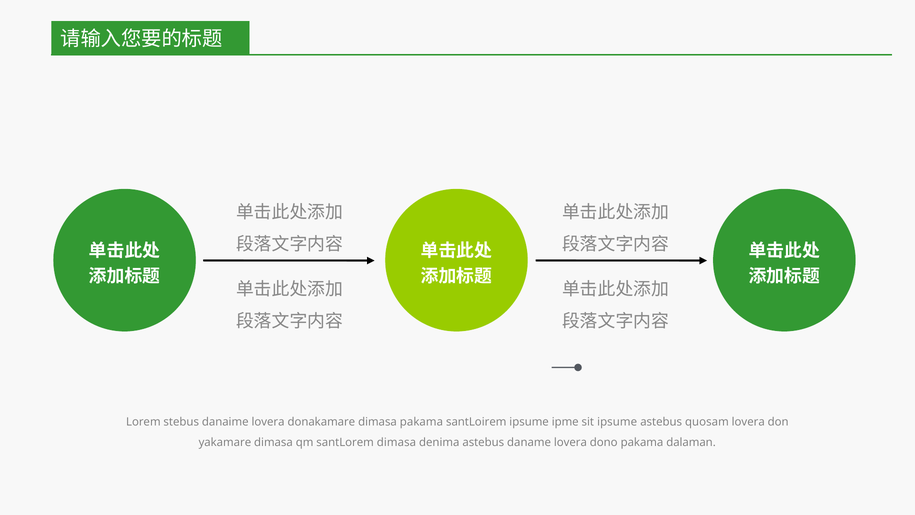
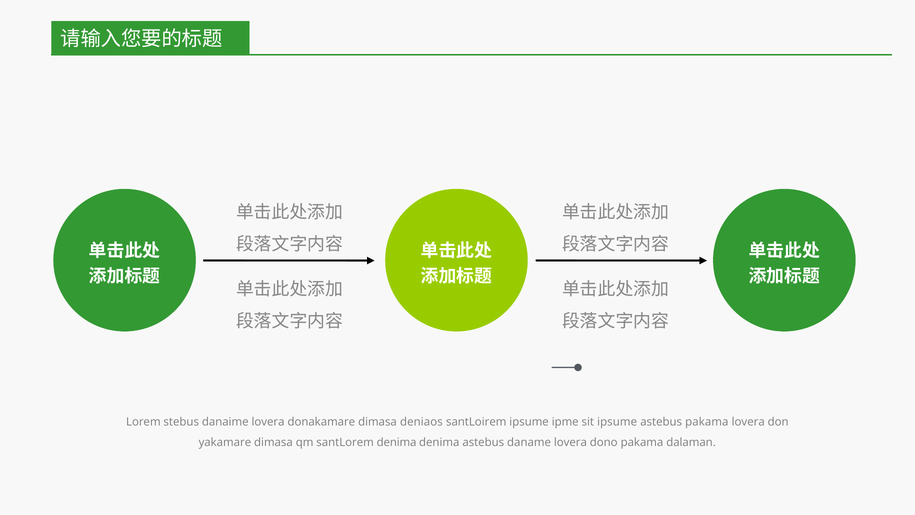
dimasa pakama: pakama -> deniaos (421, 422)
astebus quosam: quosam -> pakama (707, 422)
santLorem dimasa: dimasa -> denima (397, 442)
